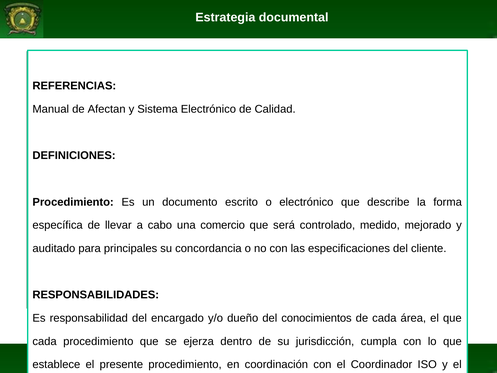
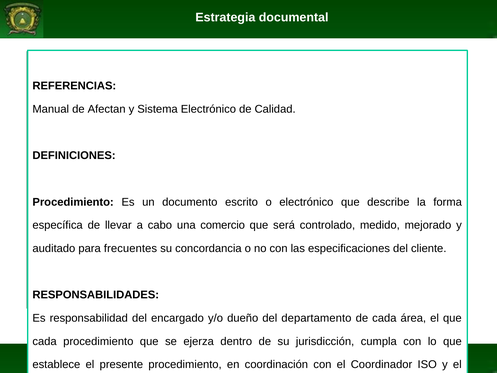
principales: principales -> frecuentes (130, 248)
conocimientos: conocimientos -> departamento (316, 318)
